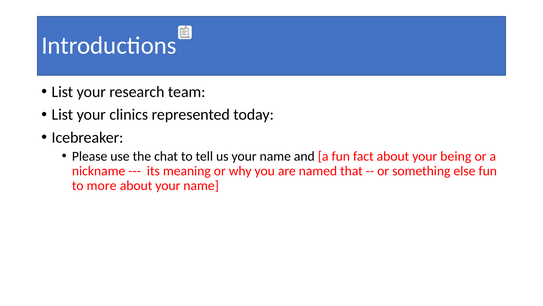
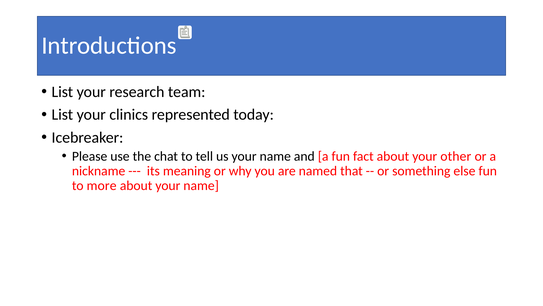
being: being -> other (456, 156)
